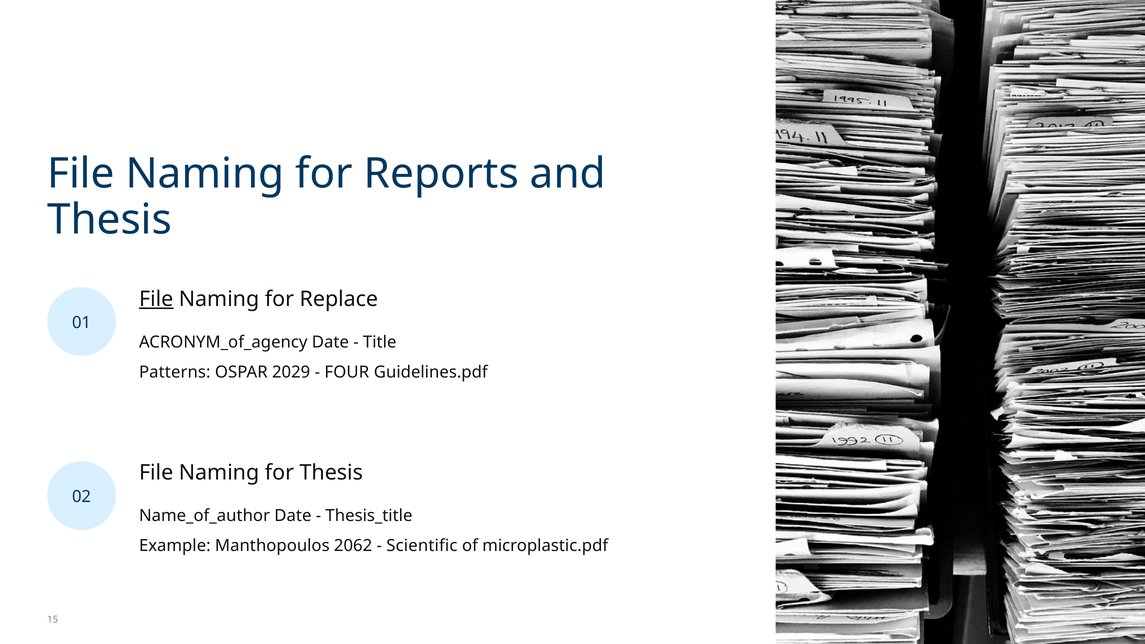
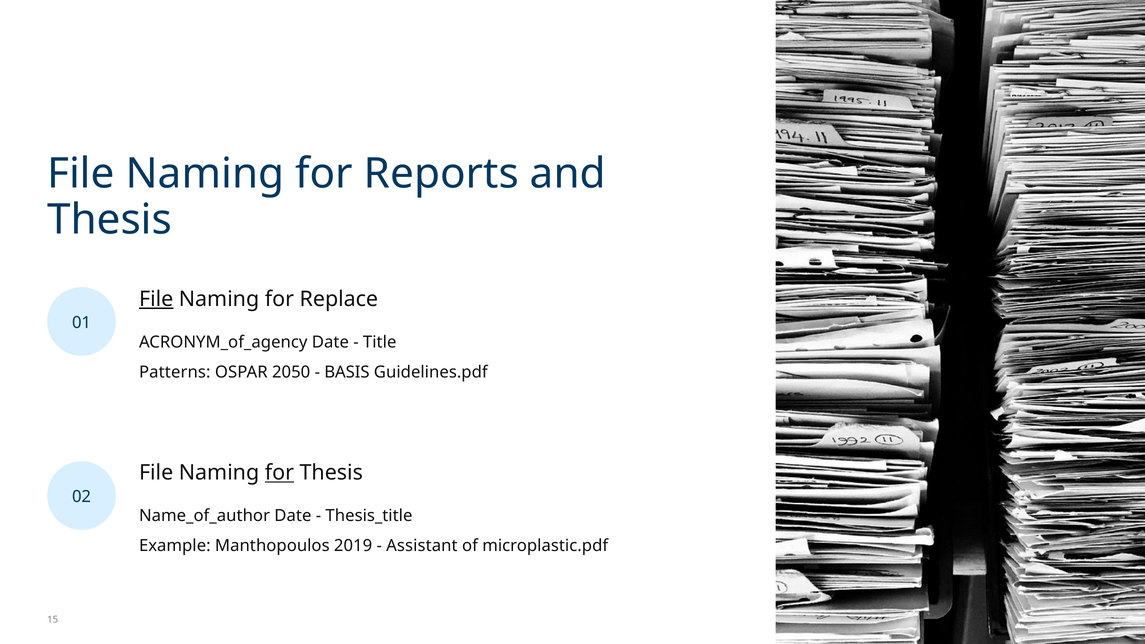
2029: 2029 -> 2050 (291, 372)
FOUR: FOUR -> BASIS (347, 372)
for underline: none -> present (279, 473)
2062: 2062 -> 2019 (353, 546)
Scientific: Scientific -> Assistant (422, 546)
